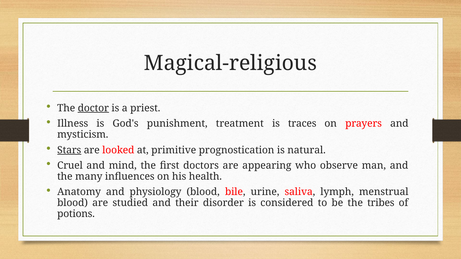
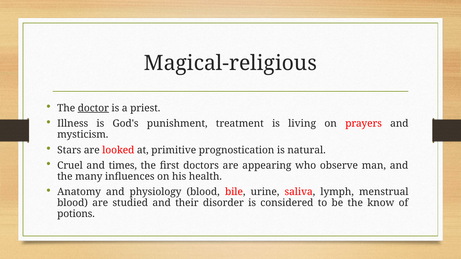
traces: traces -> living (302, 124)
Stars underline: present -> none (69, 150)
mind: mind -> times (123, 166)
tribes: tribes -> know (381, 203)
